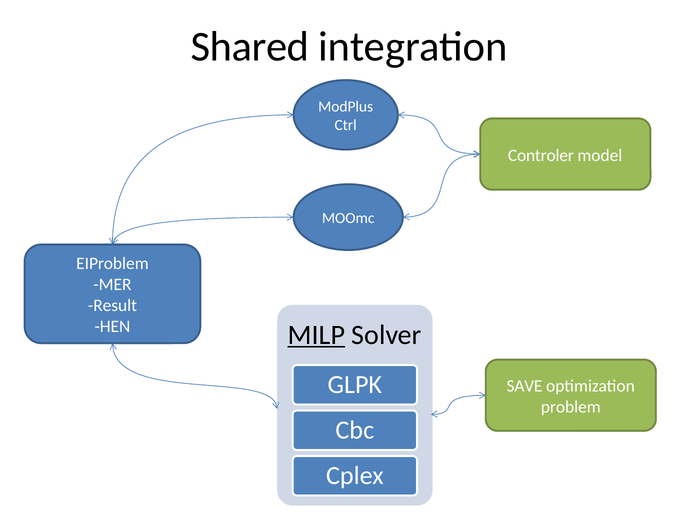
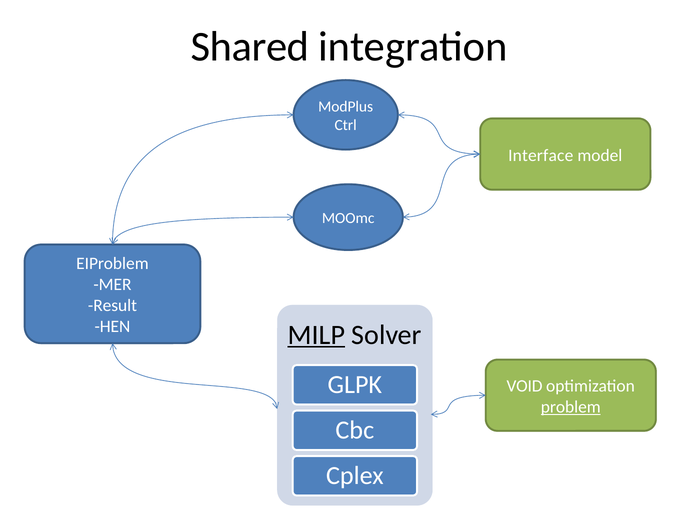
Controler: Controler -> Interface (541, 155)
SAVE: SAVE -> VOID (525, 387)
problem underline: none -> present (571, 407)
